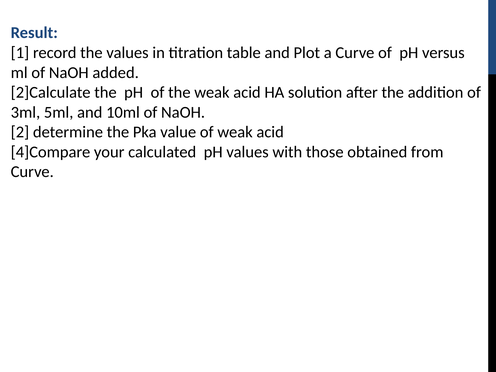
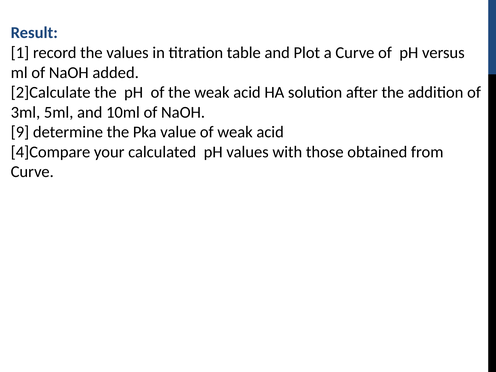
2: 2 -> 9 (20, 132)
